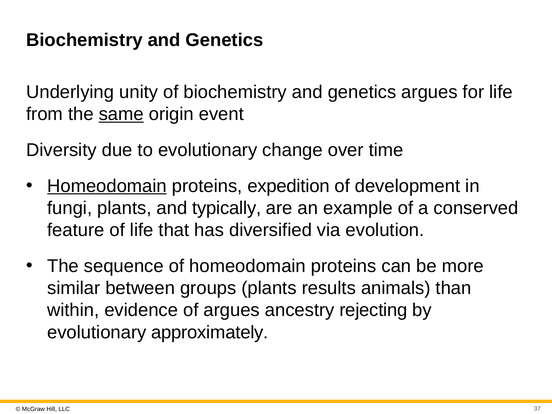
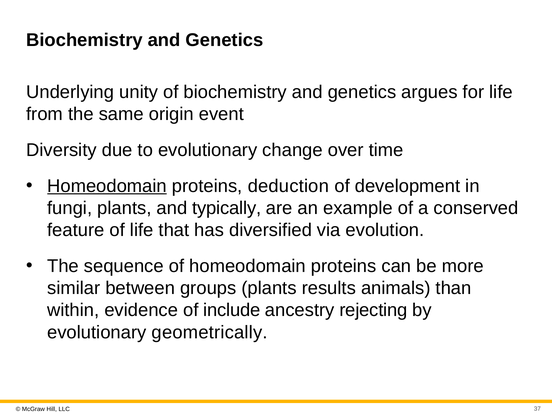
same underline: present -> none (121, 114)
expedition: expedition -> deduction (288, 186)
of argues: argues -> include (232, 310)
approximately: approximately -> geometrically (210, 332)
